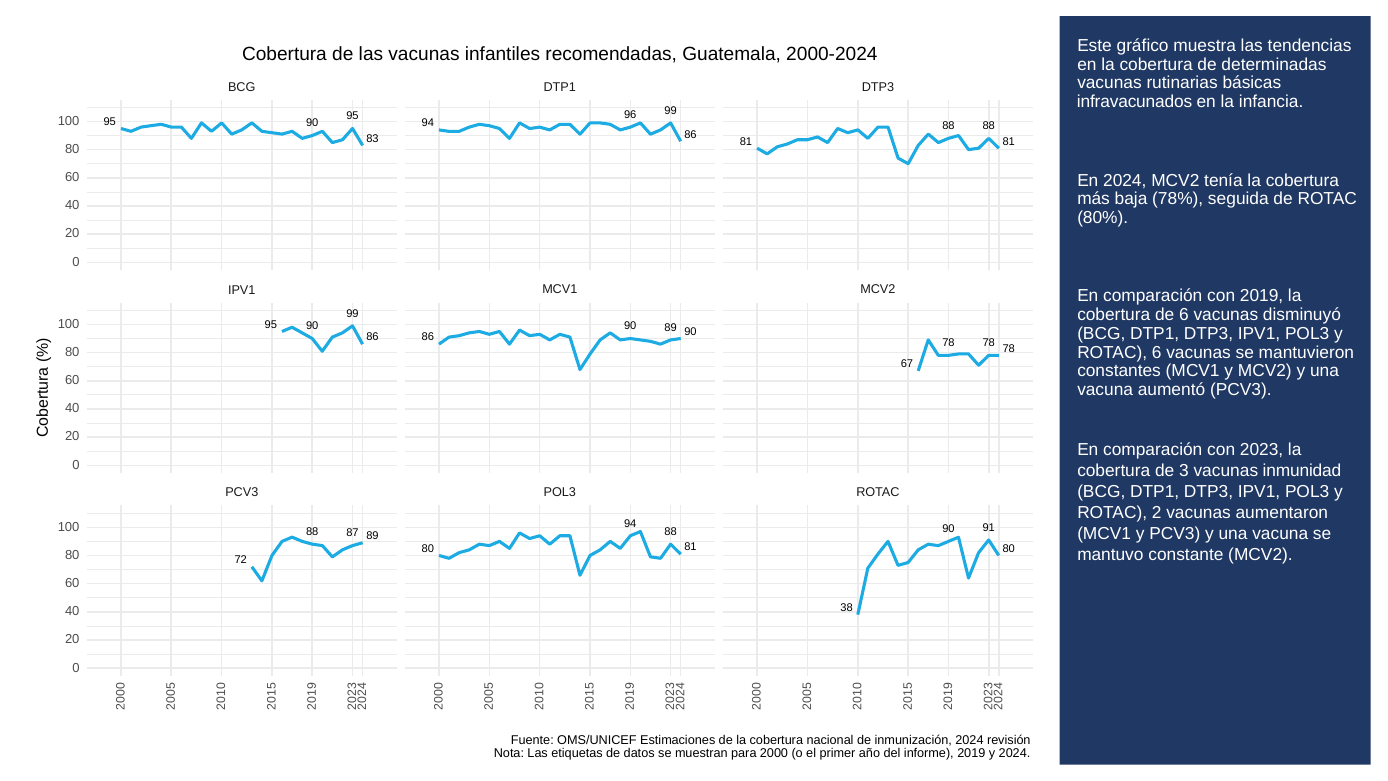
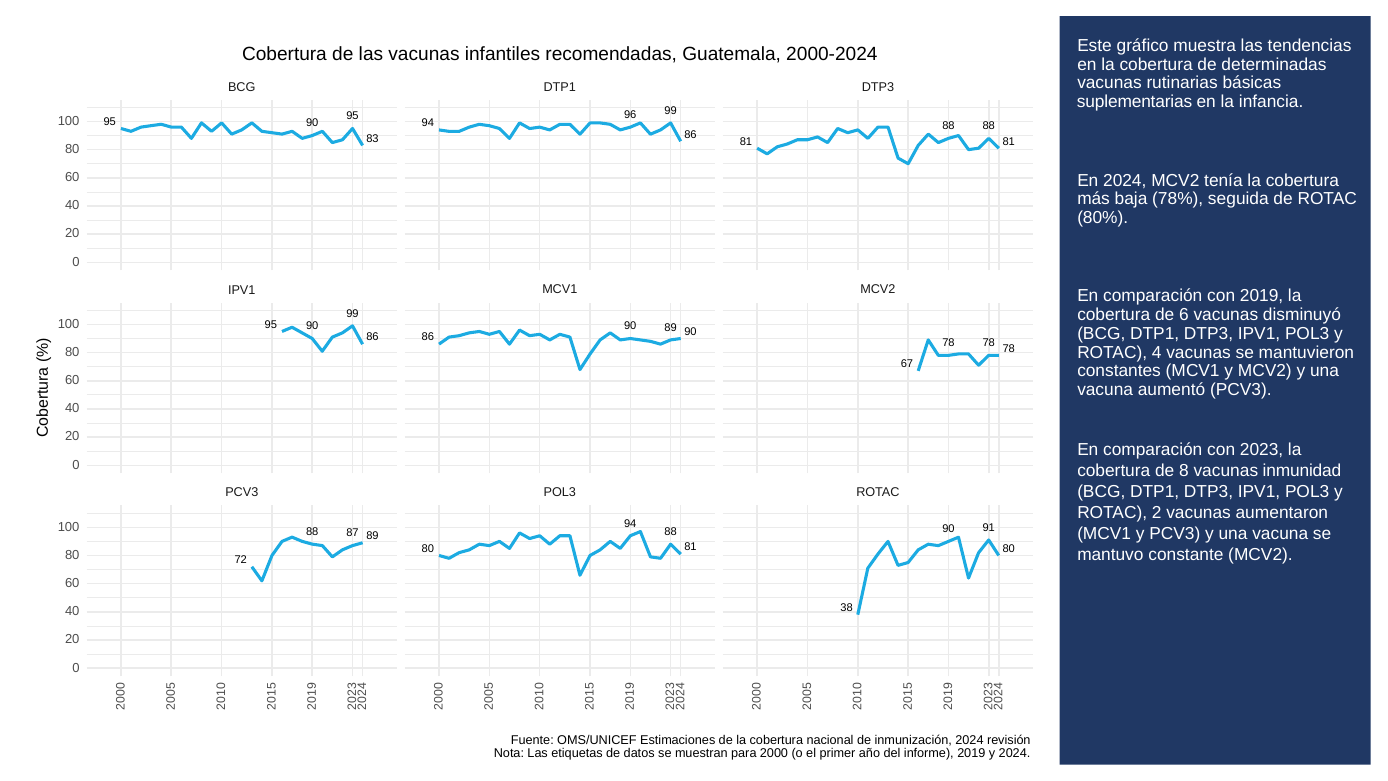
infravacunados: infravacunados -> suplementarias (1135, 102)
ROTAC 6: 6 -> 4 (1157, 352)
de 3: 3 -> 8 (1184, 471)
